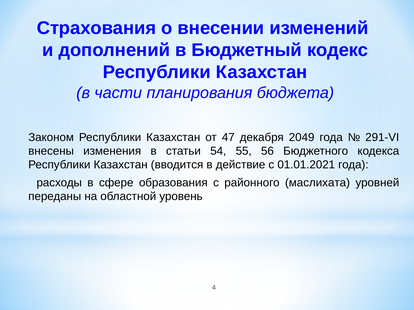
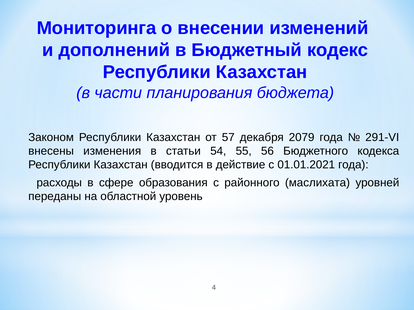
Страхования: Страхования -> Мониторинга (97, 28)
47: 47 -> 57 (228, 137)
2049: 2049 -> 2079 (302, 137)
